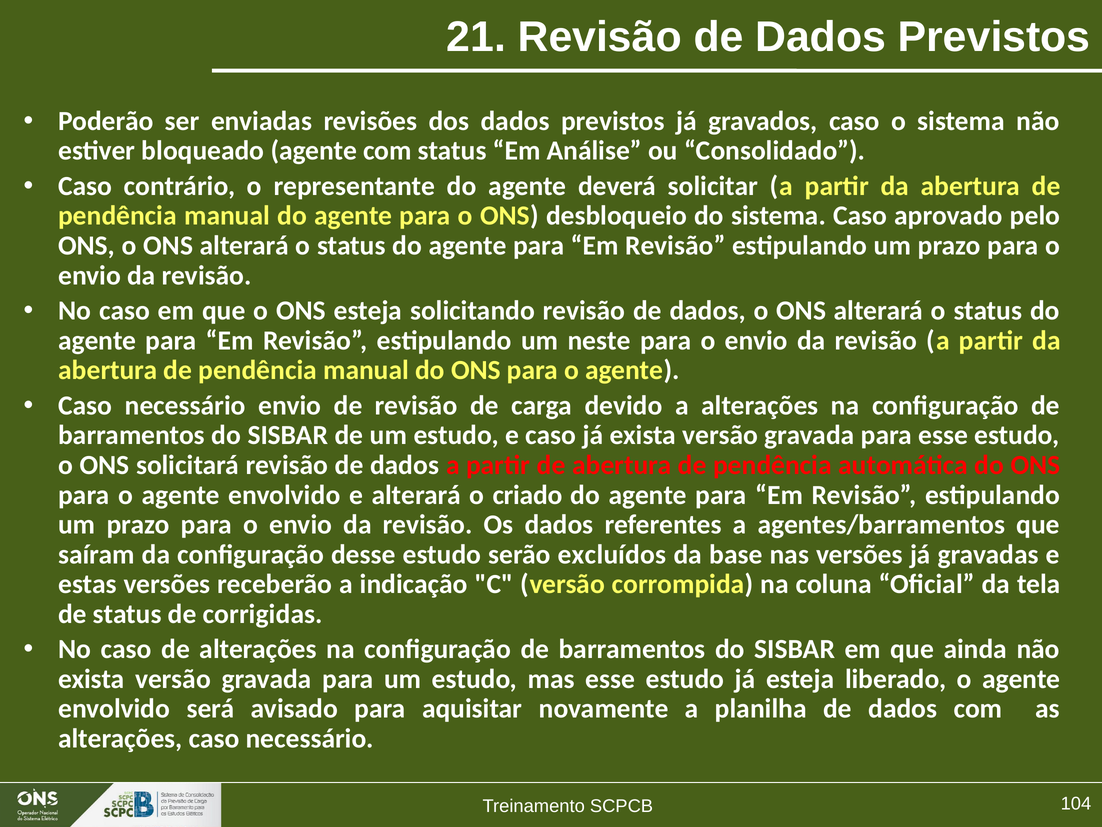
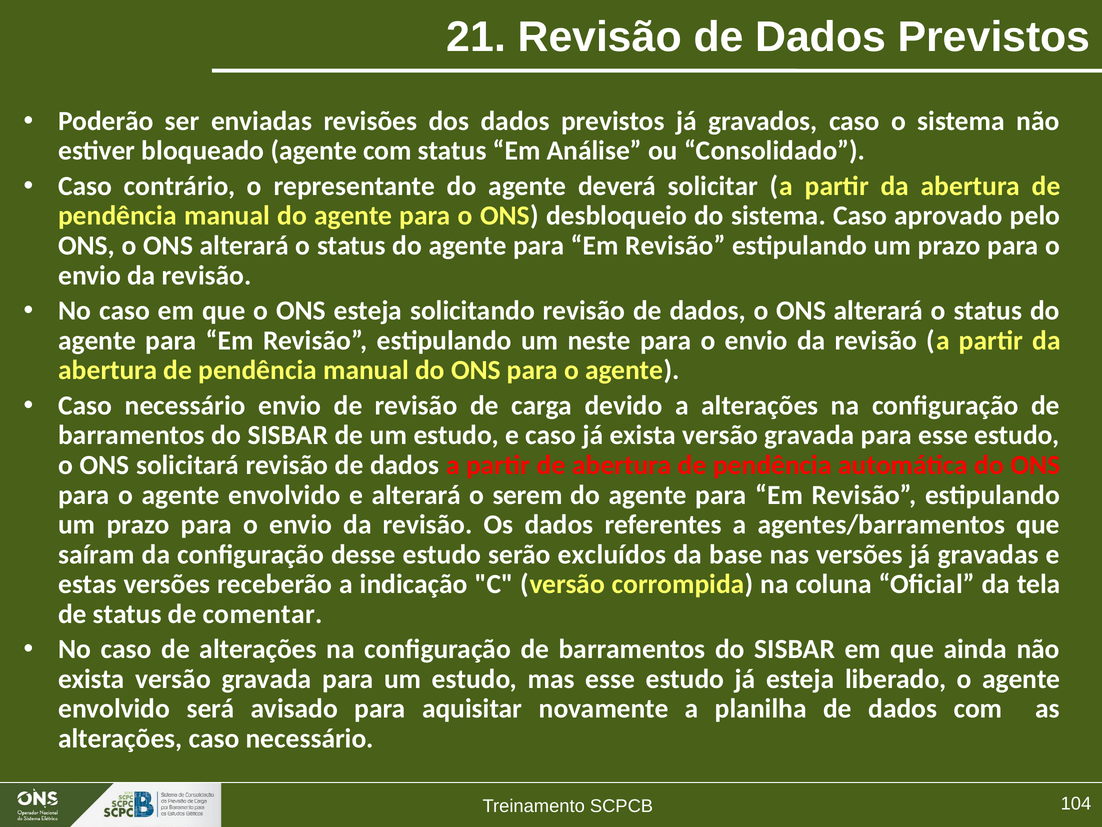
criado: criado -> serem (528, 495)
corrigidas: corrigidas -> comentar (263, 614)
